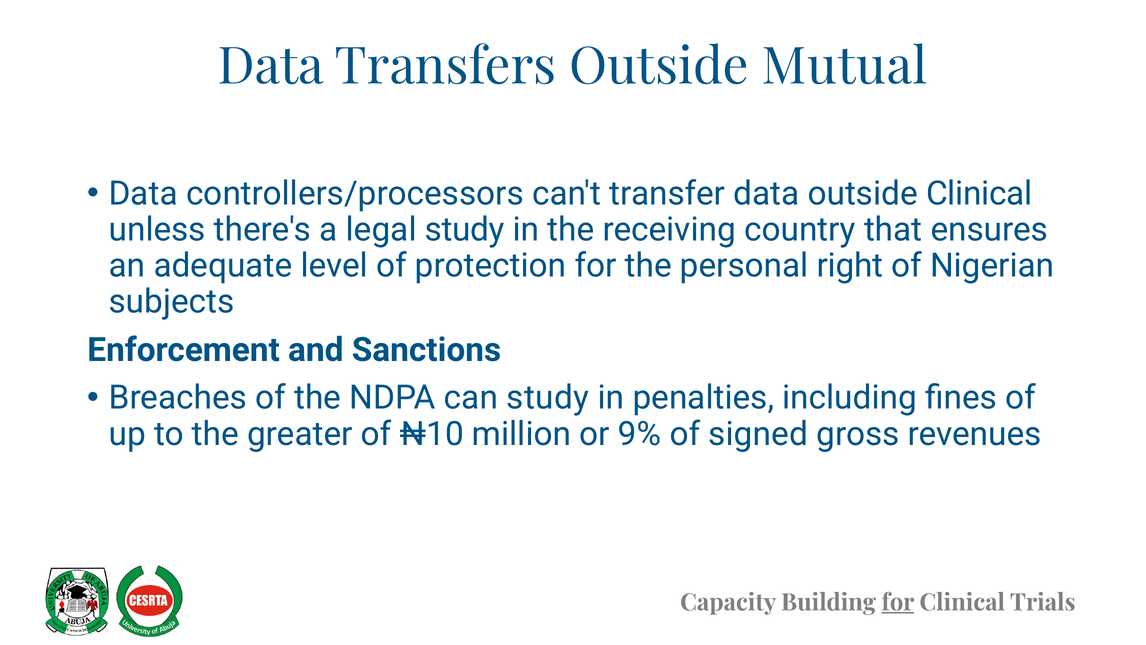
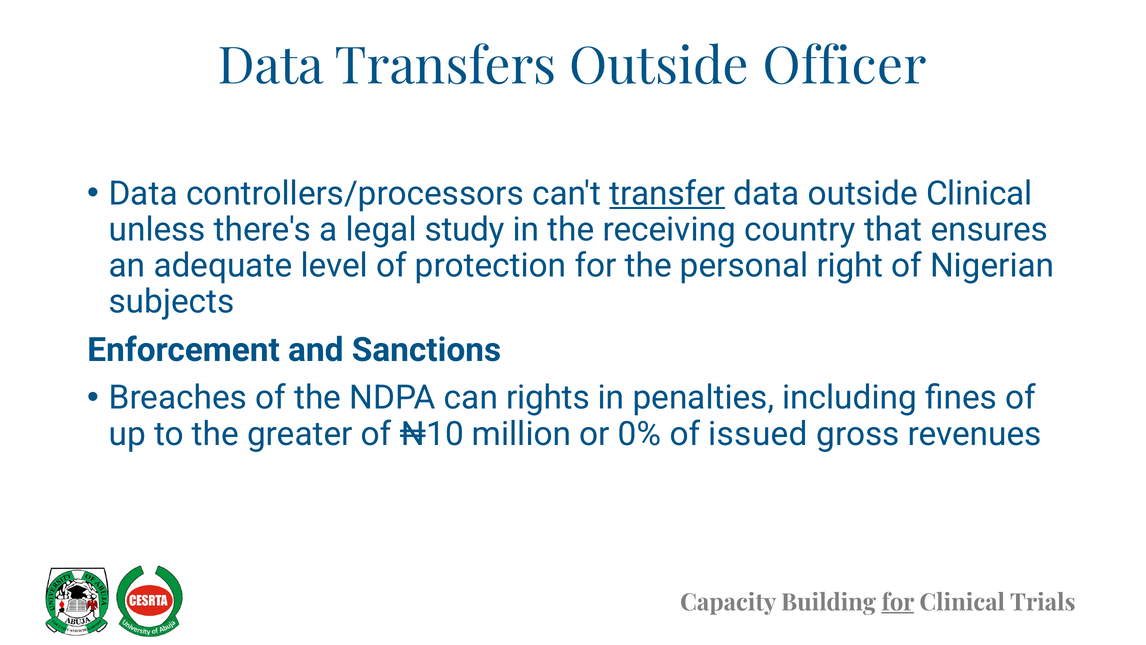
Mutual: Mutual -> Officer (845, 67)
transfer underline: none -> present (667, 194)
can study: study -> rights (548, 398)
9%: 9% -> 0% (640, 434)
signed: signed -> issued (758, 434)
